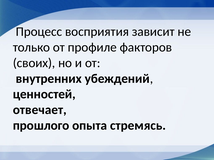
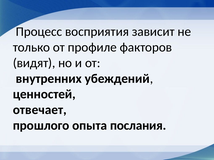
своих: своих -> видят (34, 63)
стремясь: стремясь -> послания (138, 126)
